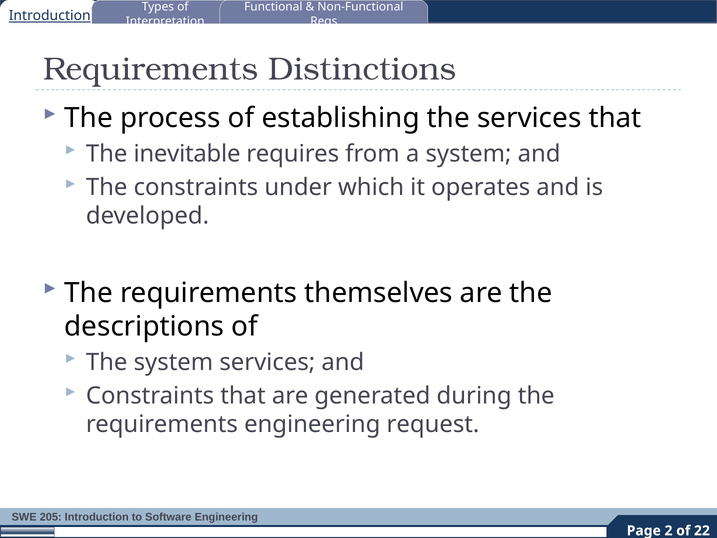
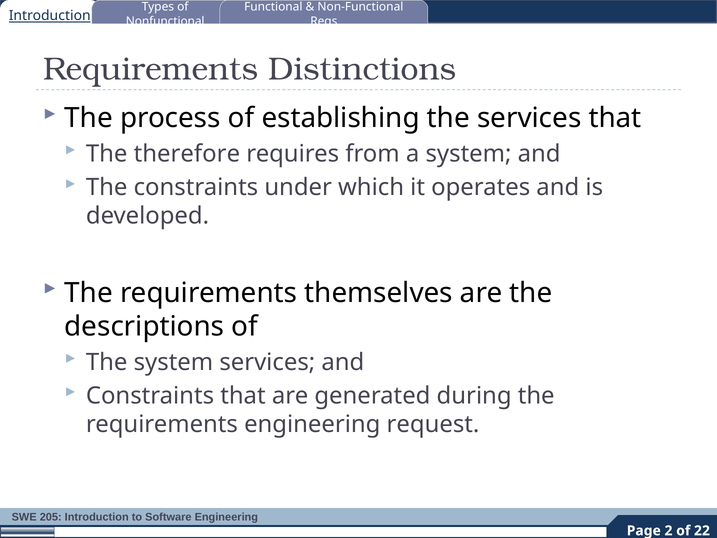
Interpretation: Interpretation -> Nonfunctional (165, 21)
inevitable: inevitable -> therefore (187, 154)
